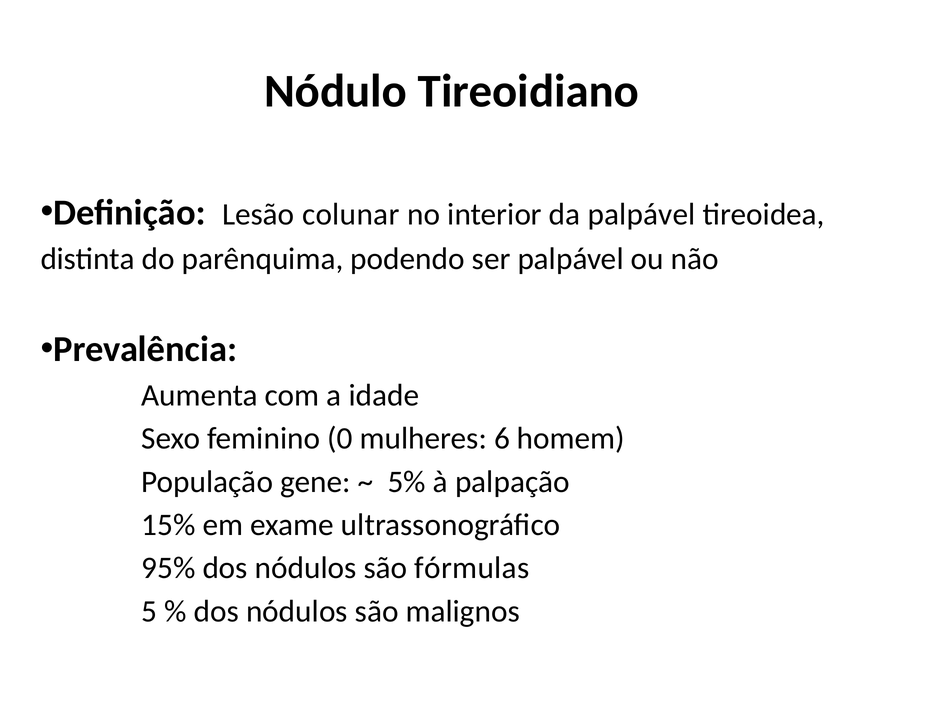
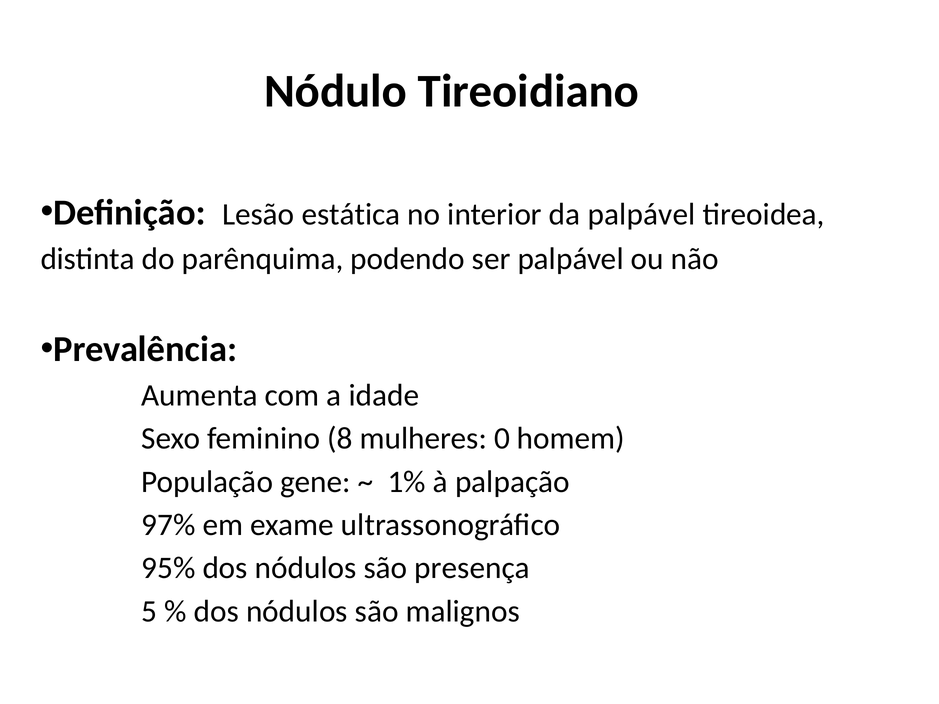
colunar: colunar -> estática (351, 215)
0: 0 -> 8 (340, 439)
6: 6 -> 0 (502, 439)
5%: 5% -> 1% (407, 482)
15%: 15% -> 97% (168, 525)
fórmulas: fórmulas -> presença (472, 568)
